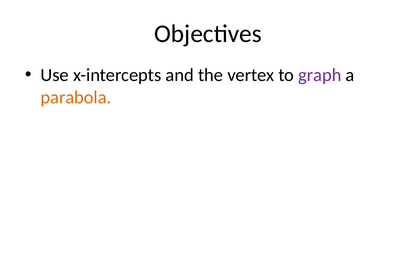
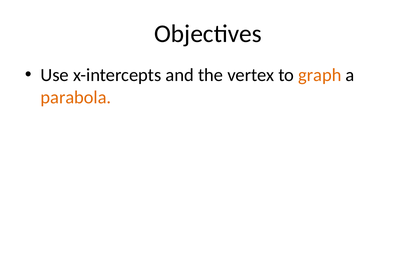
graph colour: purple -> orange (320, 75)
